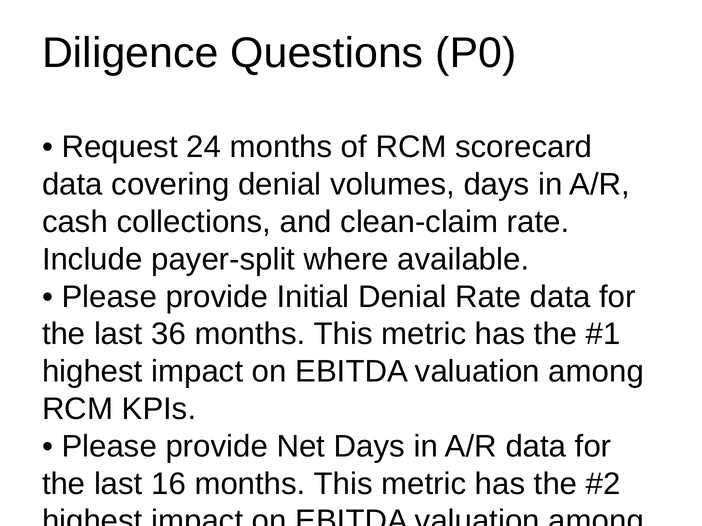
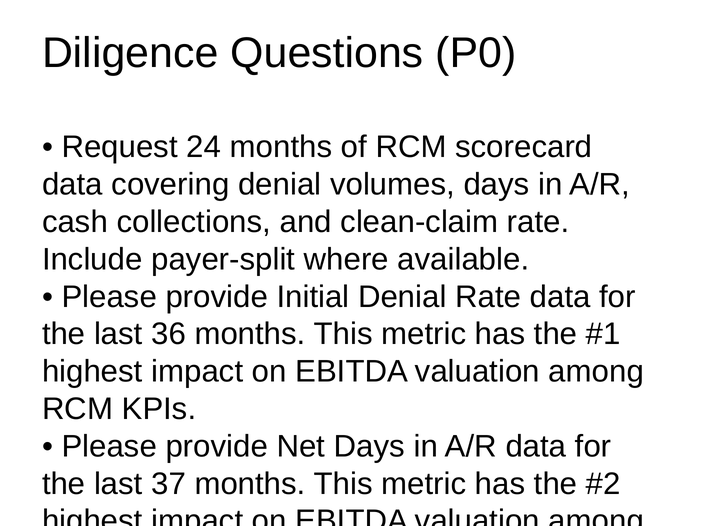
16: 16 -> 37 (169, 484)
